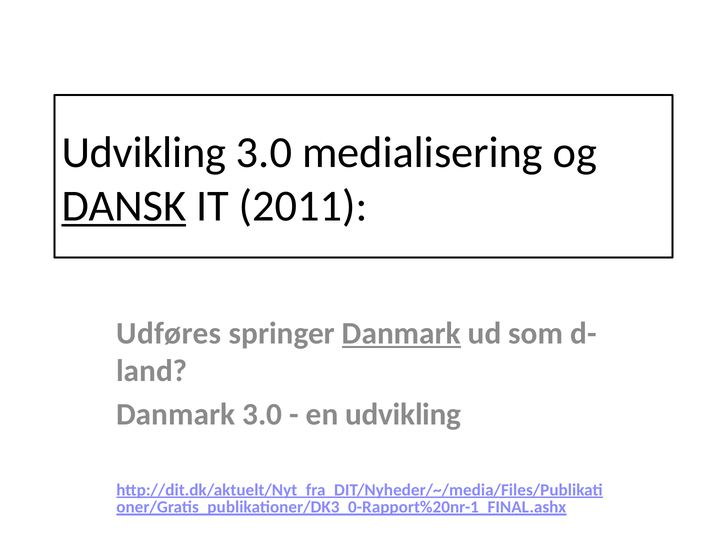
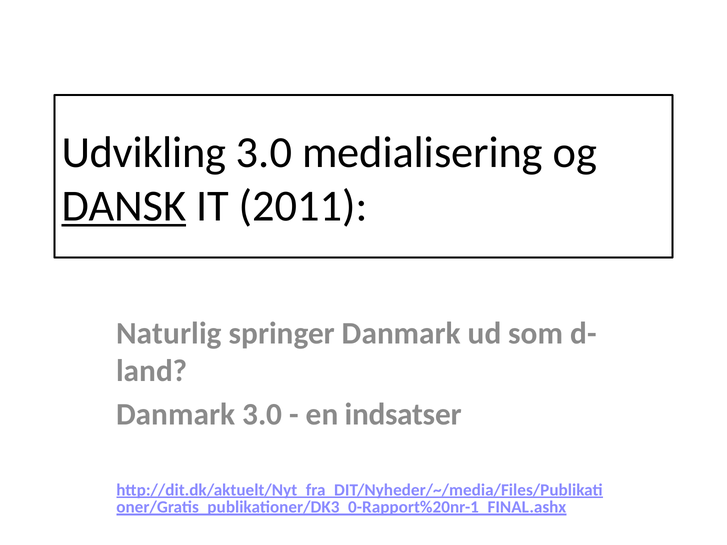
Udføres: Udføres -> Naturlig (169, 334)
Danmark underline: present -> none (401, 334)
en udvikling: udvikling -> indsatser (403, 415)
